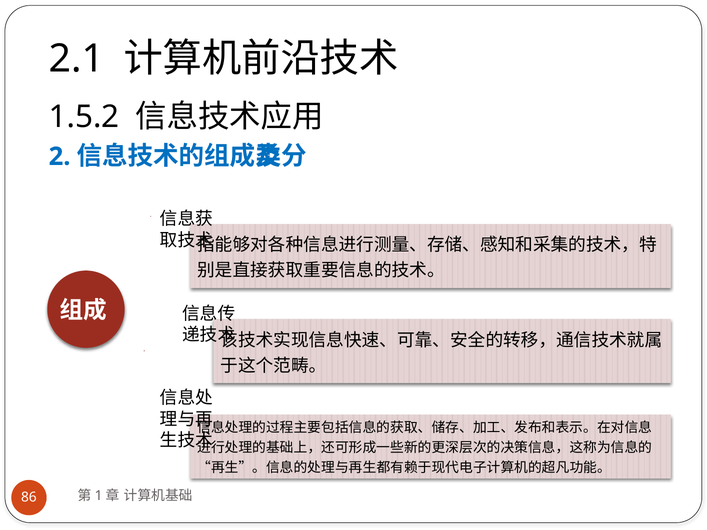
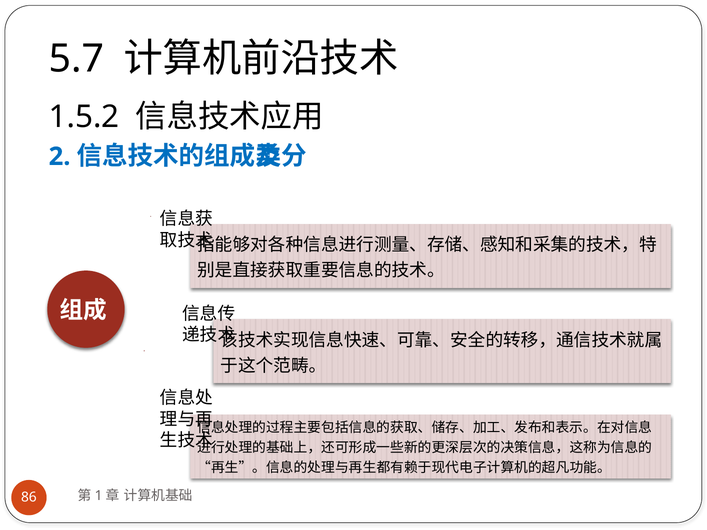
2.1: 2.1 -> 5.7 (76, 59)
